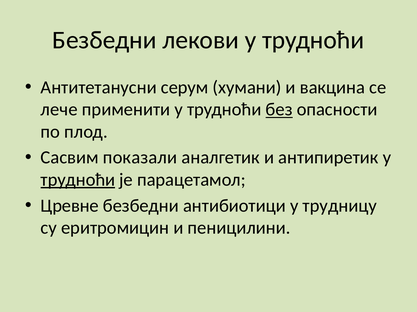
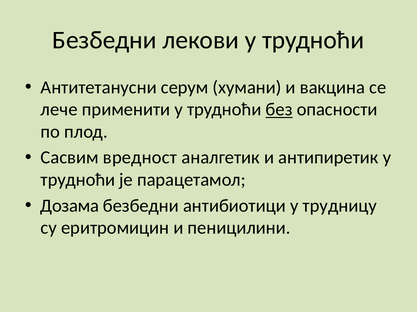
показали: показали -> вредност (140, 158)
трудноћи underline: present -> none (78, 180)
Цревне: Цревне -> Дозама (70, 206)
